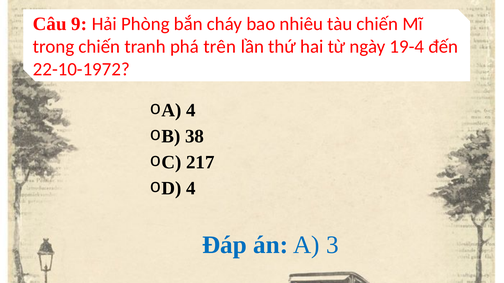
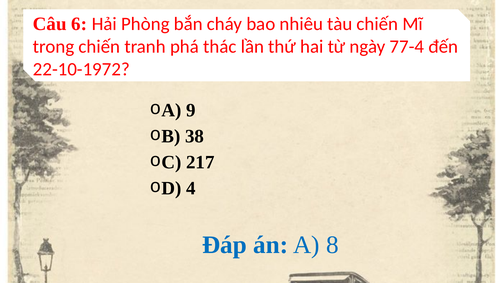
9: 9 -> 6 (79, 24)
trên: trên -> thác (220, 47)
19-4: 19-4 -> 77-4 (407, 47)
4: 4 -> 9 (191, 111)
3: 3 -> 8 (332, 245)
